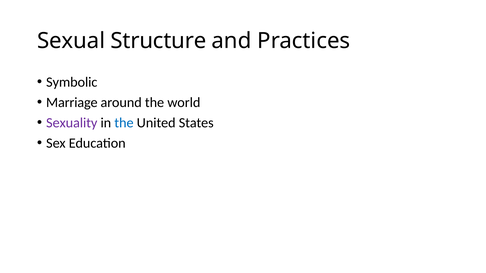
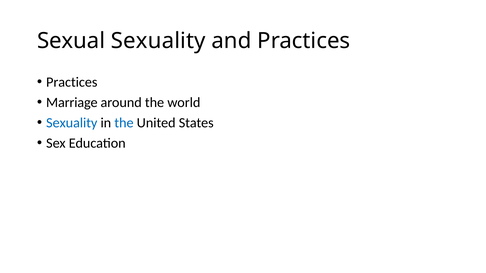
Sexual Structure: Structure -> Sexuality (158, 41)
Symbolic: Symbolic -> Practices (72, 82)
Sexuality colour: purple -> blue (72, 123)
